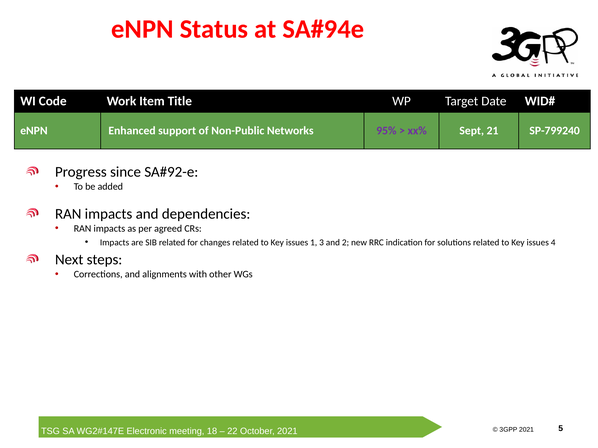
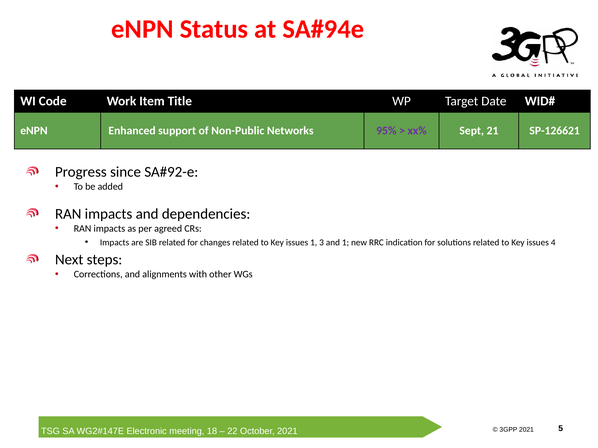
SP-799240: SP-799240 -> SP-126621 (555, 131)
and 2: 2 -> 1 (346, 243)
